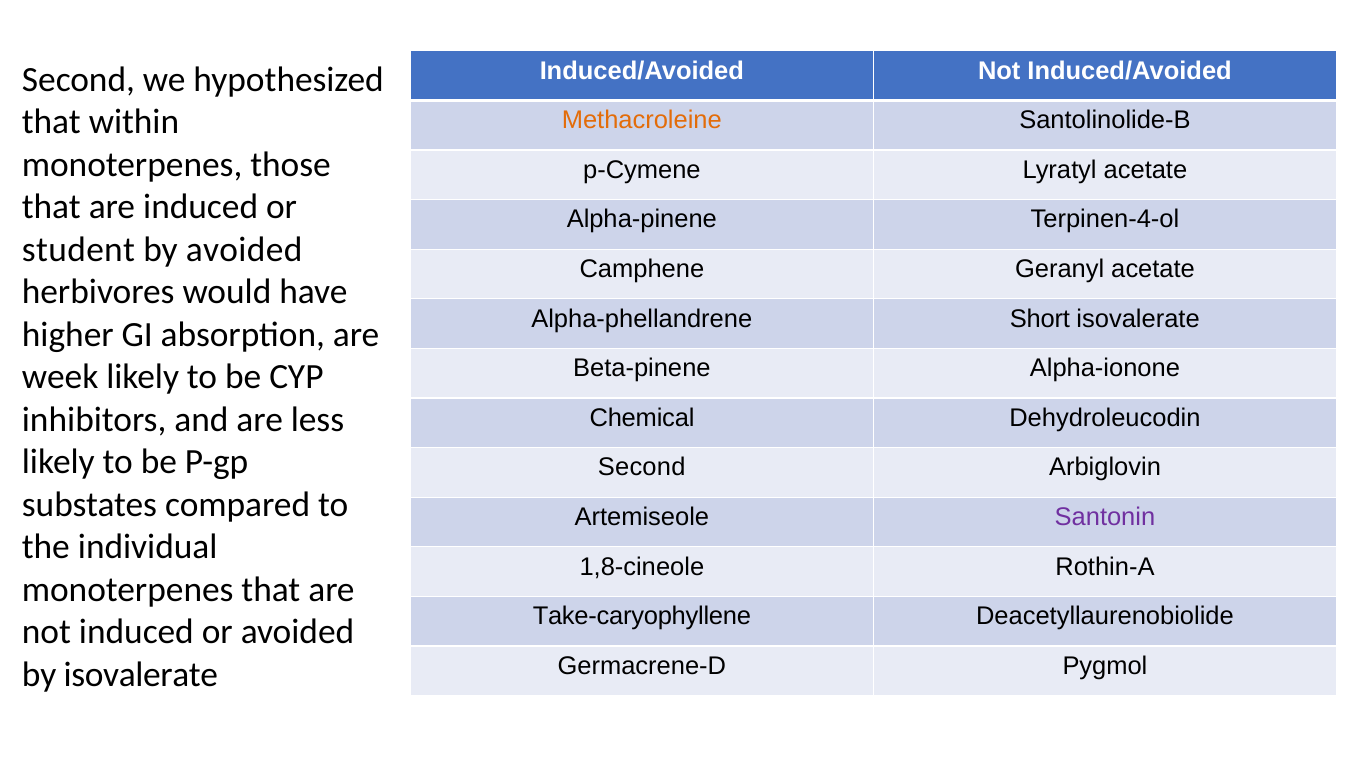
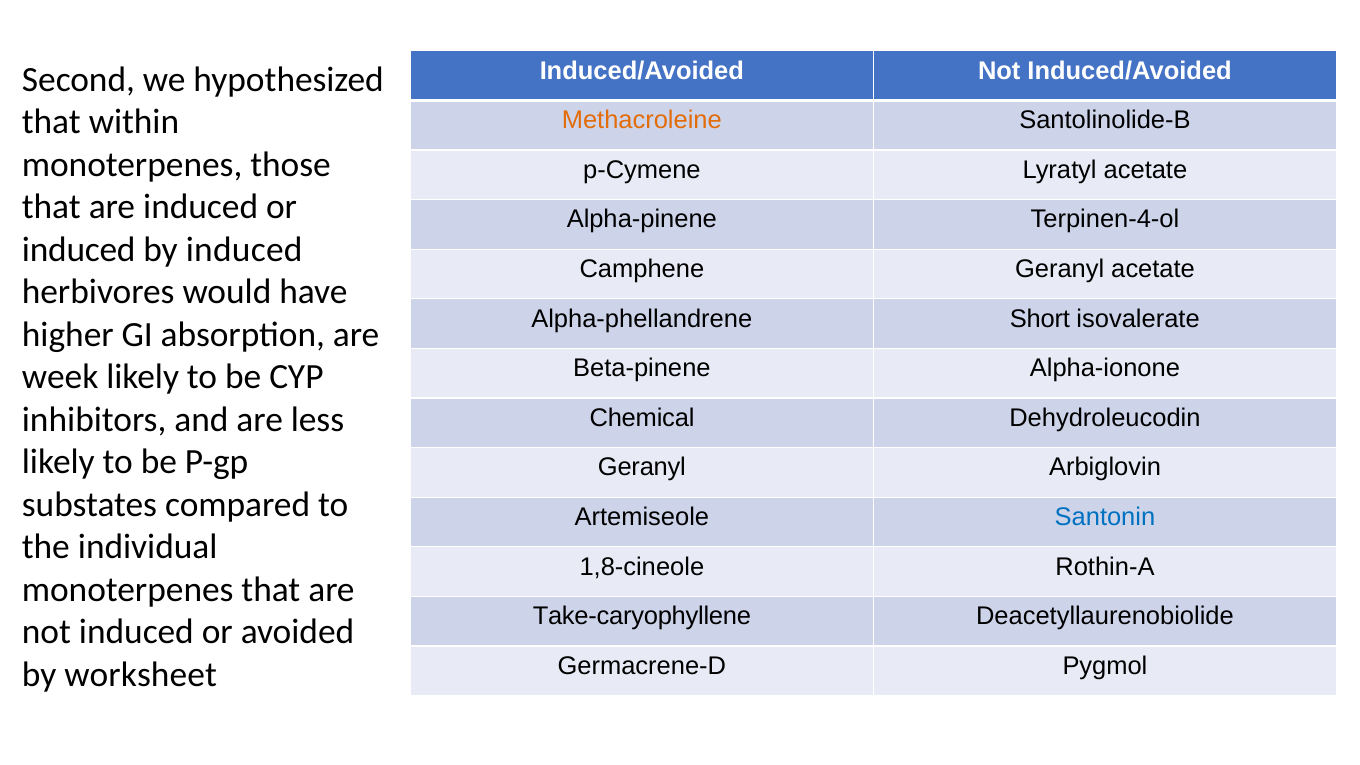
student: student -> induced (79, 250)
by avoided: avoided -> induced (244, 250)
Second: Second -> Geranyl (642, 467)
Santonin colour: purple -> blue (1105, 517)
by isovalerate: isovalerate -> worksheet (141, 674)
